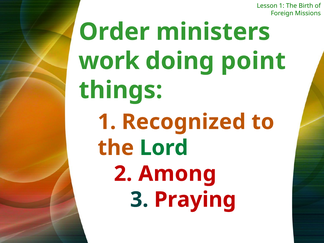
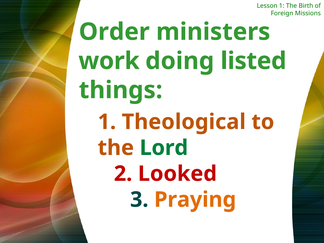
point: point -> listed (253, 61)
Recognized: Recognized -> Theological (184, 122)
Among: Among -> Looked (177, 174)
Praying colour: red -> orange (195, 200)
